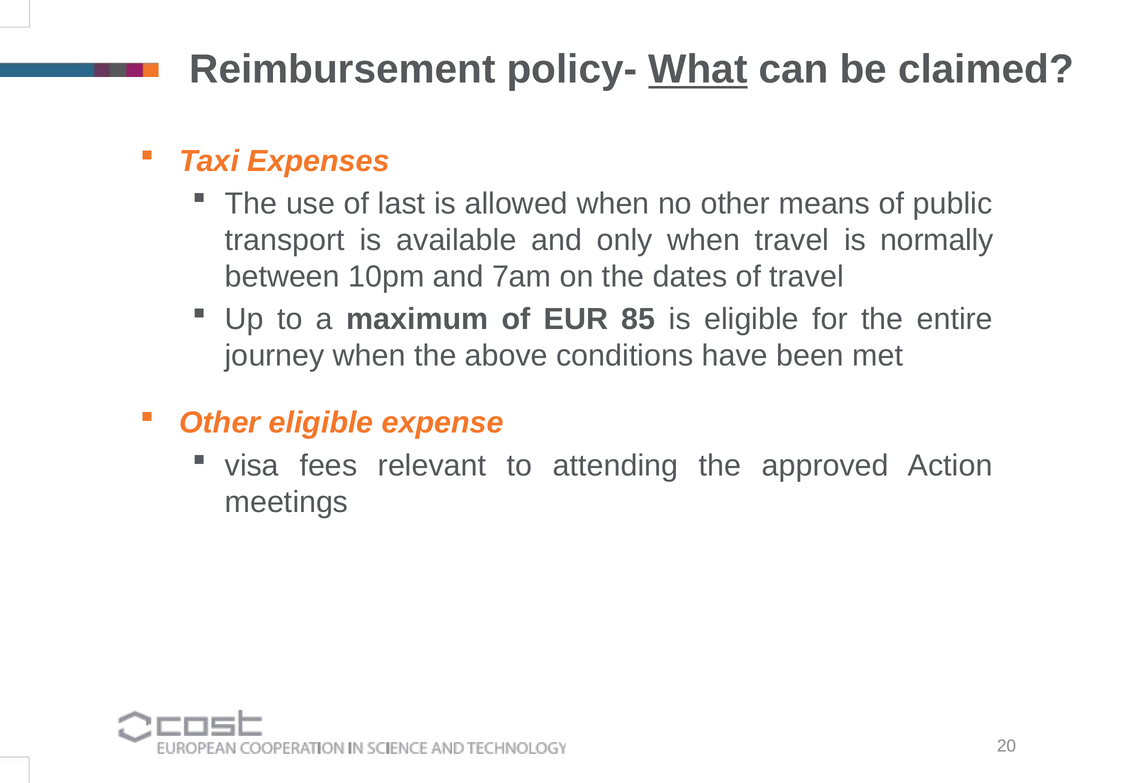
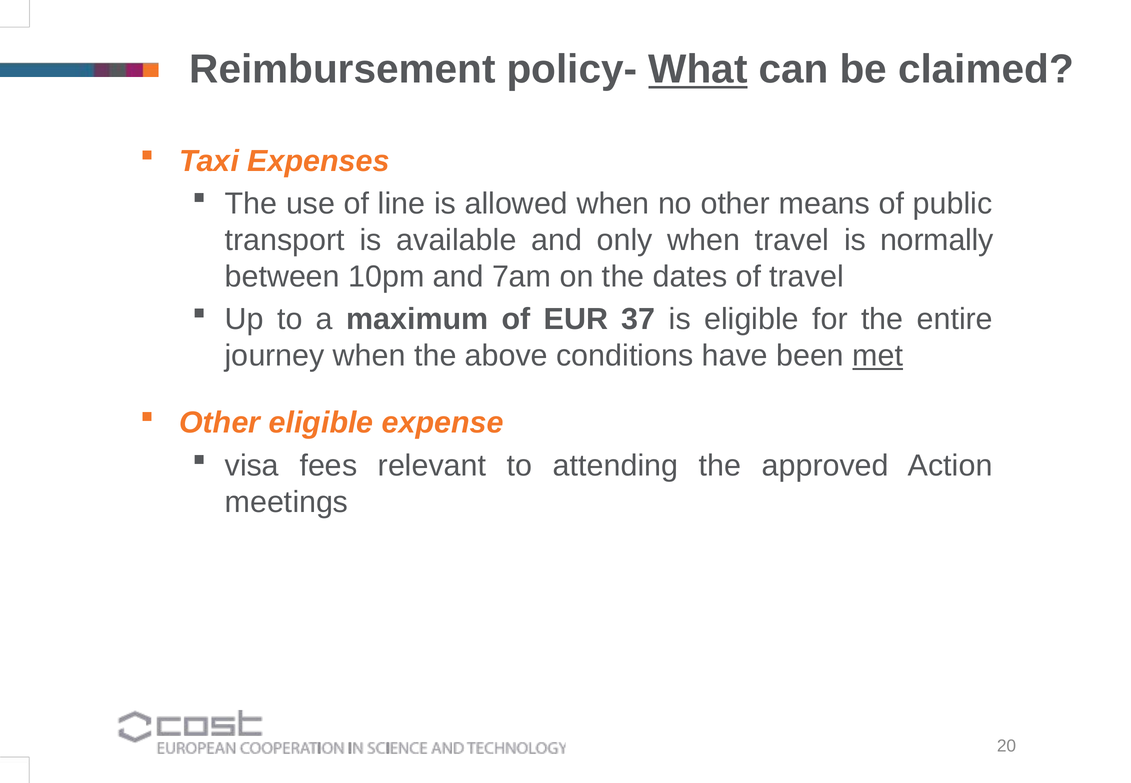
last: last -> line (402, 204)
85: 85 -> 37 (638, 319)
met underline: none -> present (878, 356)
